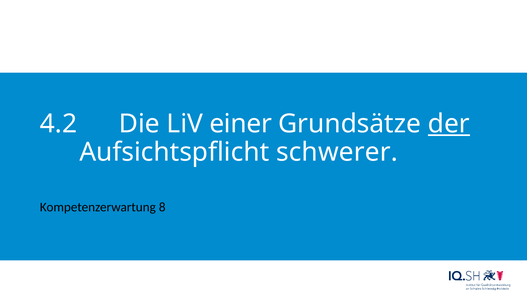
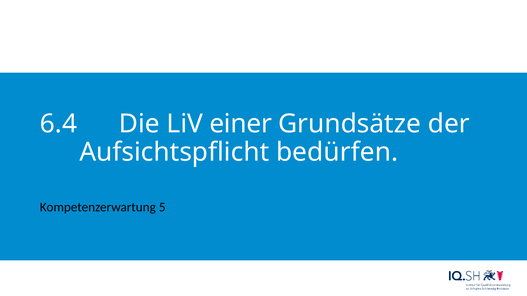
4.2: 4.2 -> 6.4 (59, 124)
der underline: present -> none (449, 124)
schwerer: schwerer -> bedürfen (337, 153)
8: 8 -> 5 (162, 207)
